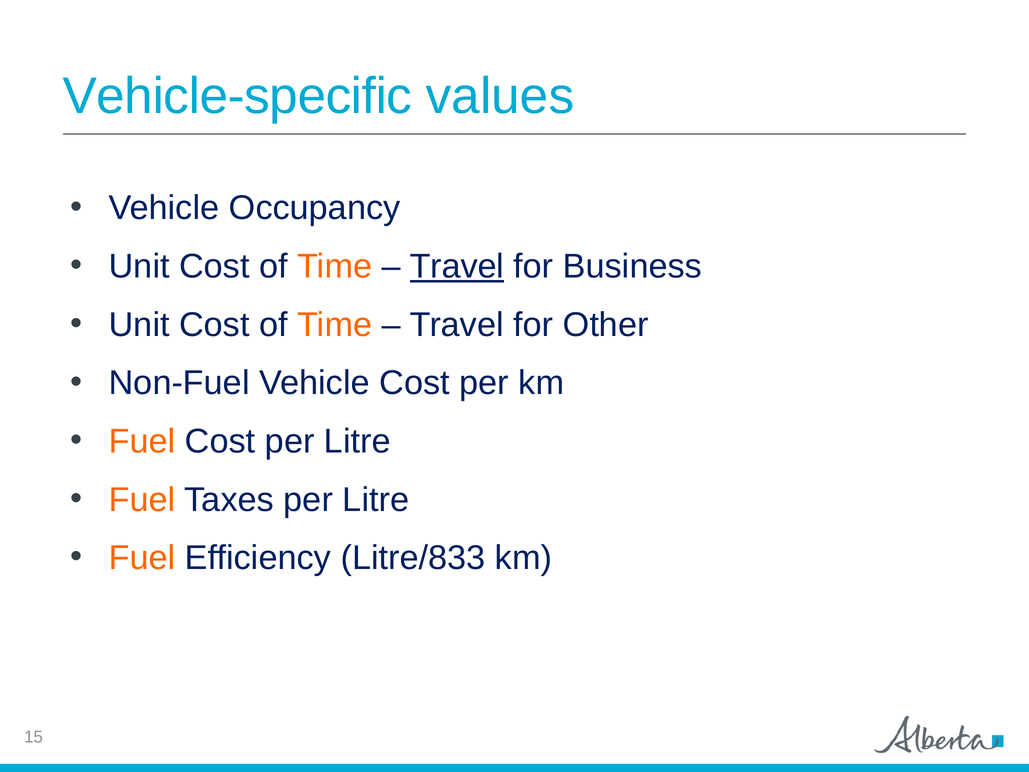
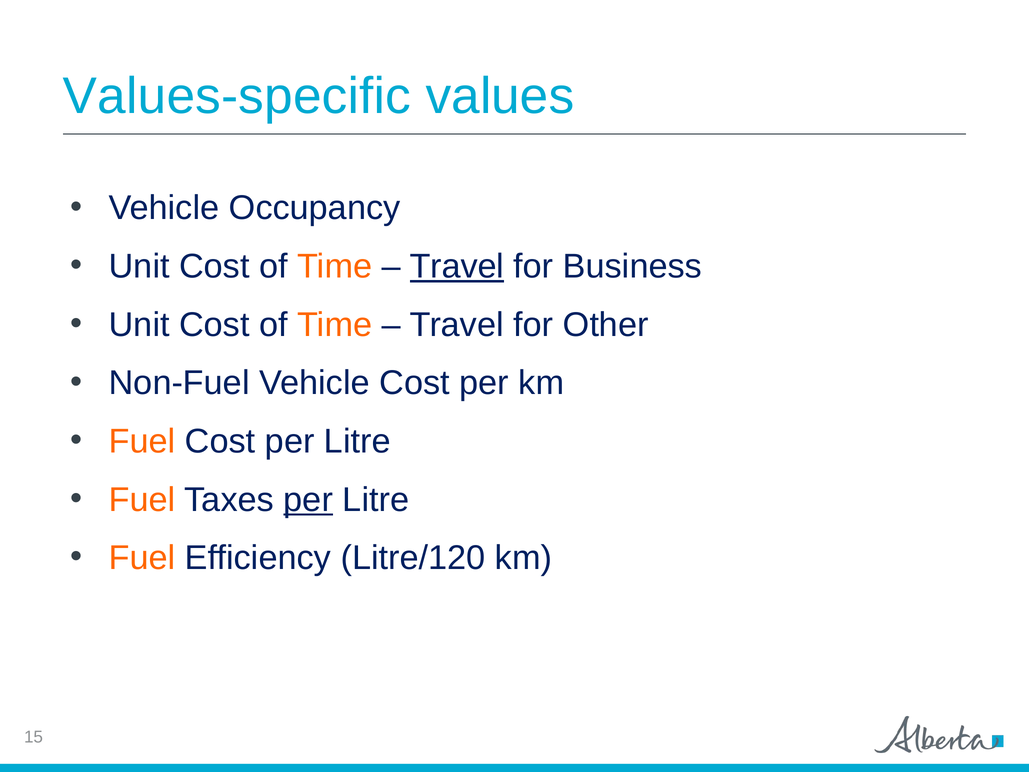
Vehicle-specific: Vehicle-specific -> Values-specific (237, 96)
per underline: none -> present (308, 500)
Litre/833: Litre/833 -> Litre/120 (413, 558)
